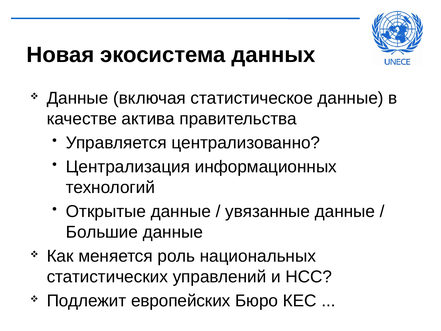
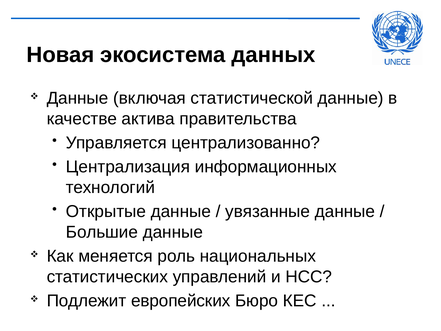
статистическое: статистическое -> статистической (252, 98)
